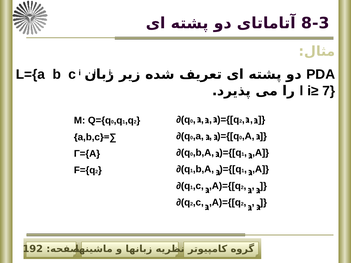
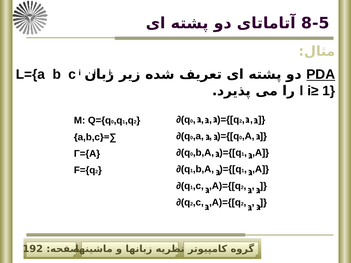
8-3: 8-3 -> 8-5 (315, 23)
PDA underline: none -> present (321, 75)
i≥ 7: 7 -> 1 (329, 91)
